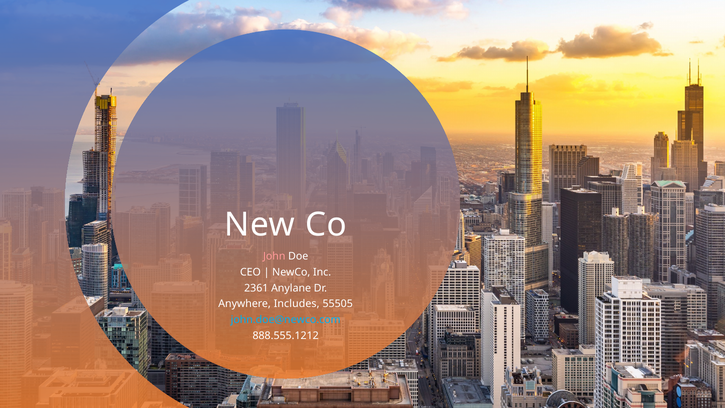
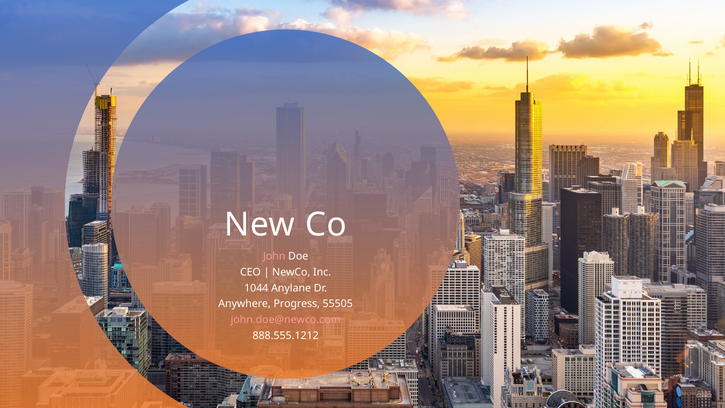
2361: 2361 -> 1044 (256, 288)
Includes: Includes -> Progress (297, 304)
john.doe@newco.com colour: light blue -> pink (286, 320)
